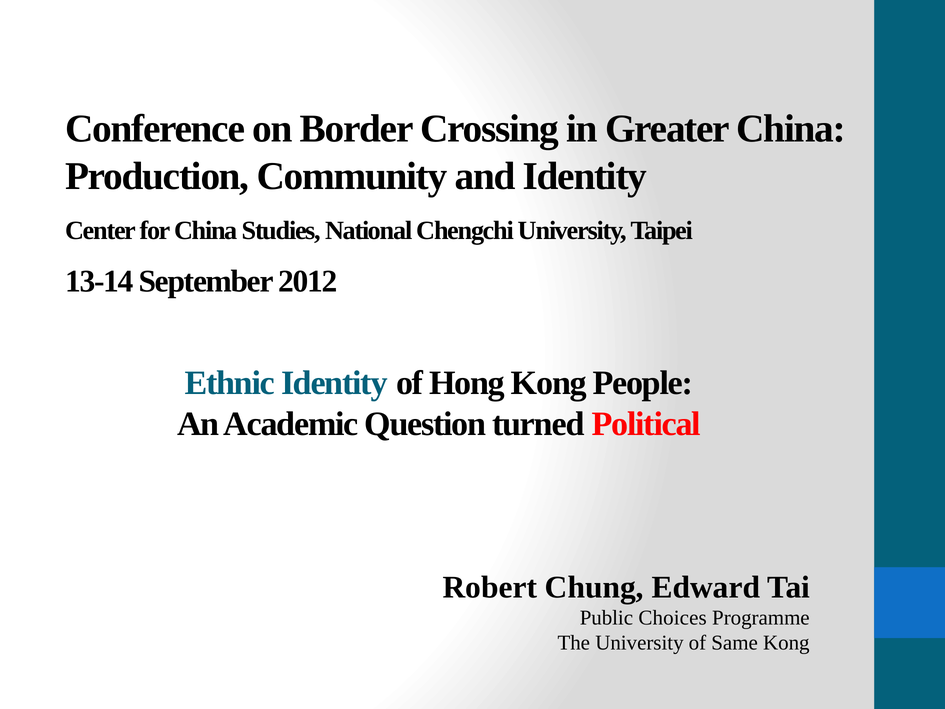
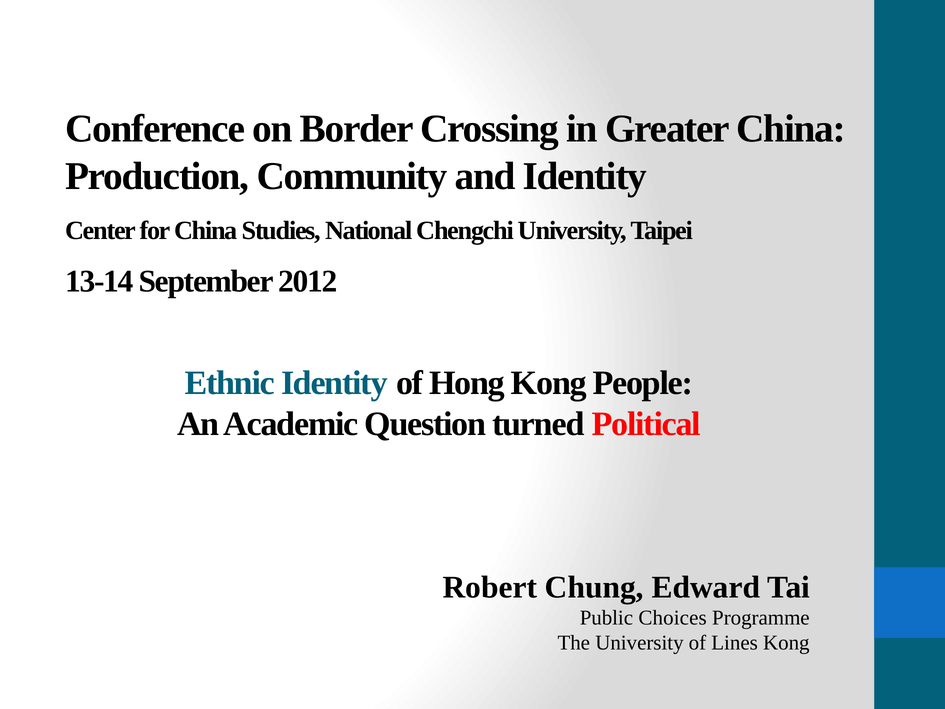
Same: Same -> Lines (735, 643)
